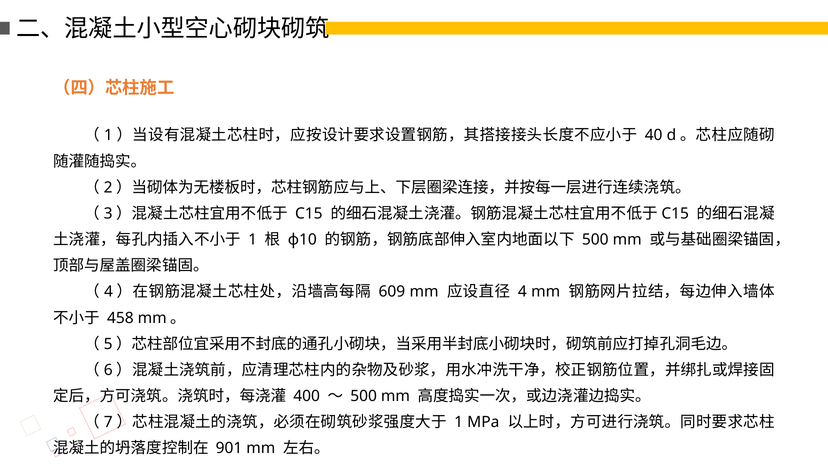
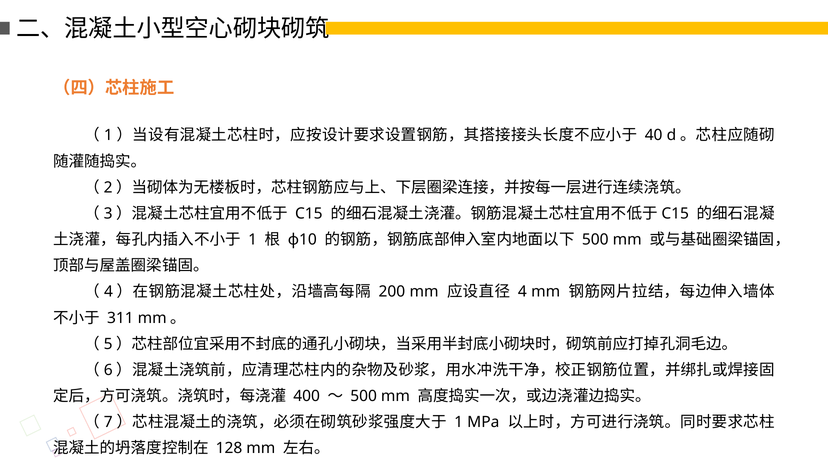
609: 609 -> 200 (392, 292)
458: 458 -> 311 (120, 318)
901: 901 -> 128 (229, 448)
